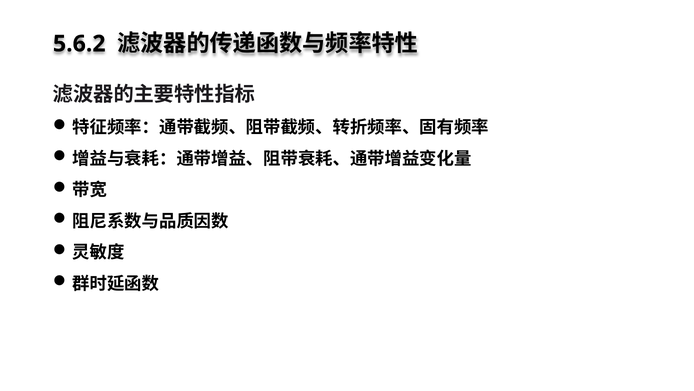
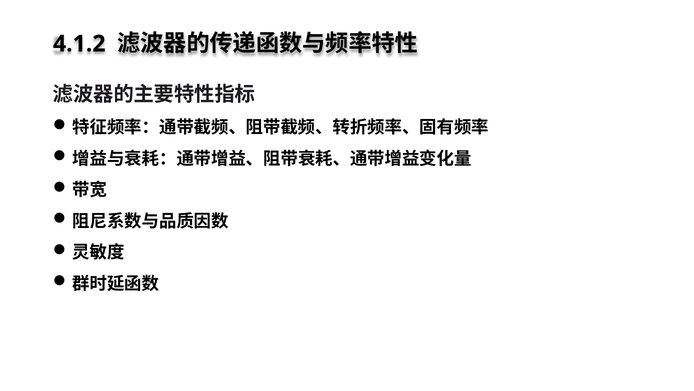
5.6.2: 5.6.2 -> 4.1.2 (79, 44)
